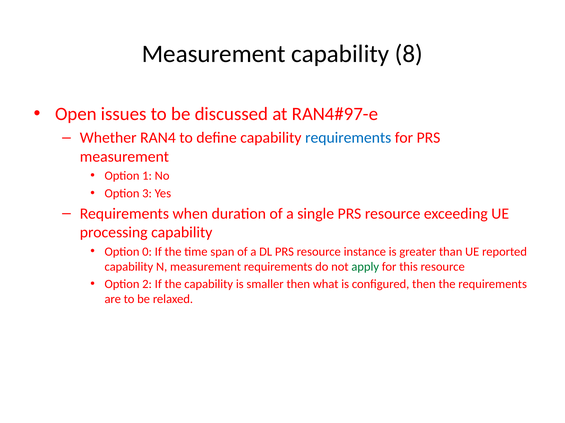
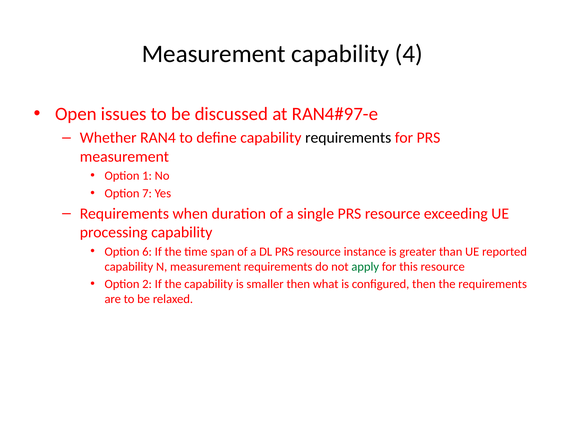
8: 8 -> 4 (409, 54)
requirements colour: blue -> black (348, 138)
3: 3 -> 7 (147, 194)
0: 0 -> 6 (147, 252)
